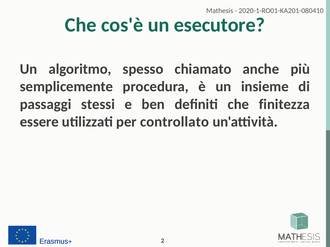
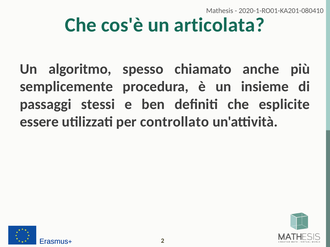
esecutore: esecutore -> articolata (219, 25)
finitezza: finitezza -> esplicite (284, 104)
